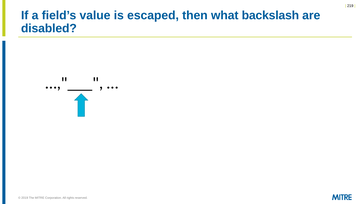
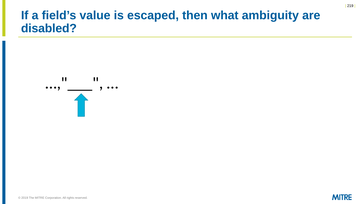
backslash: backslash -> ambiguity (270, 15)
